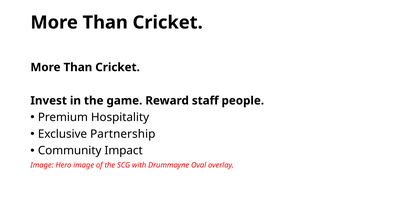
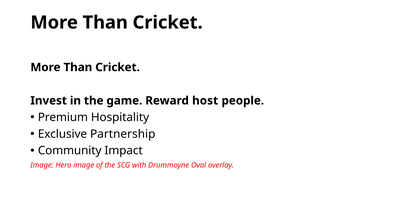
staff: staff -> host (205, 101)
